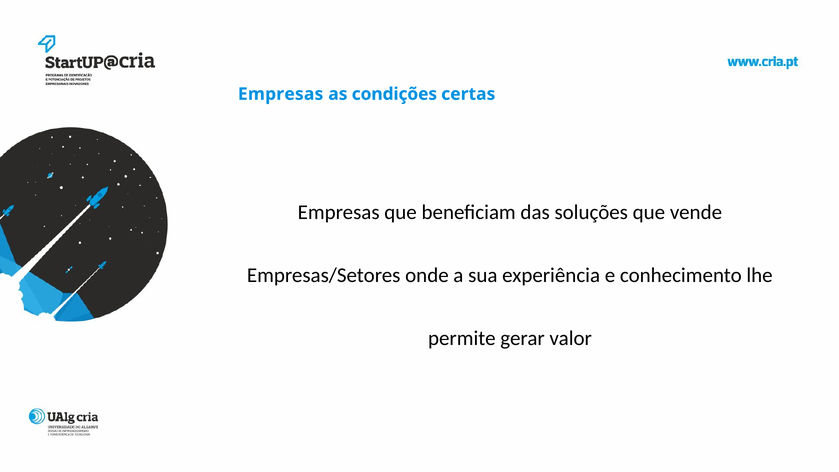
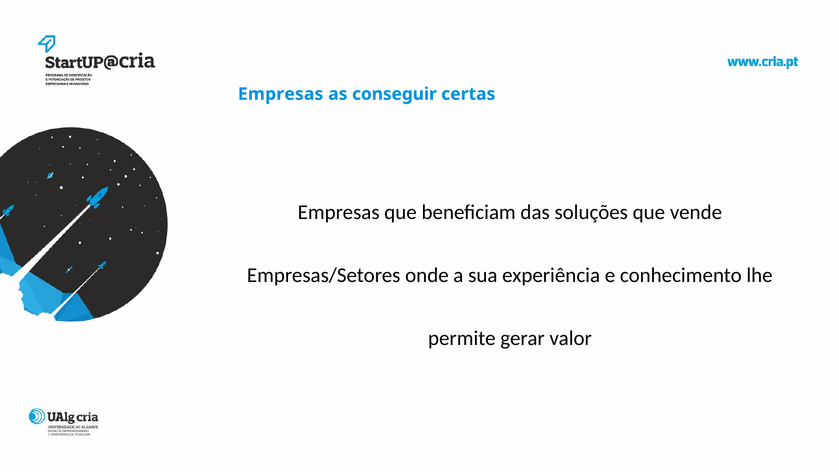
condições: condições -> conseguir (394, 94)
